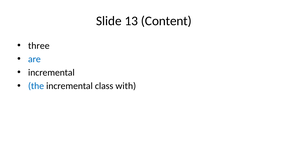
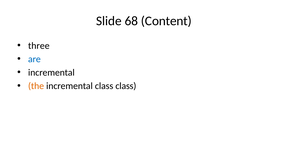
13: 13 -> 68 (131, 21)
the colour: blue -> orange (36, 86)
class with: with -> class (126, 86)
